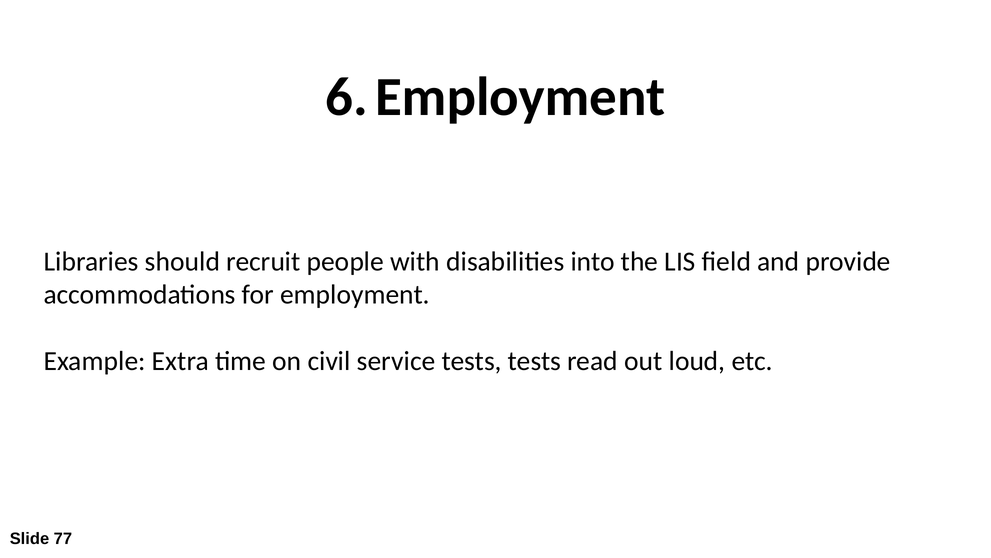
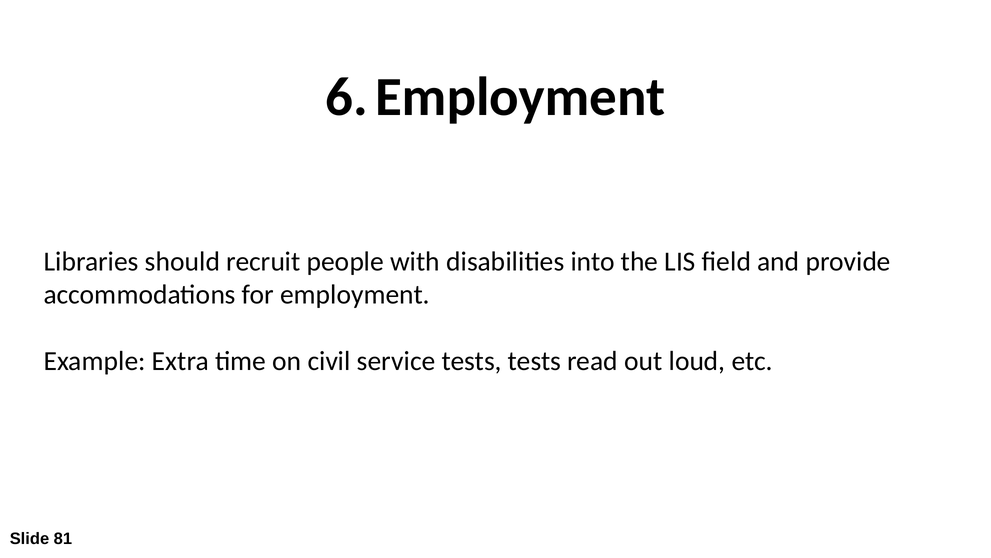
77: 77 -> 81 (63, 538)
